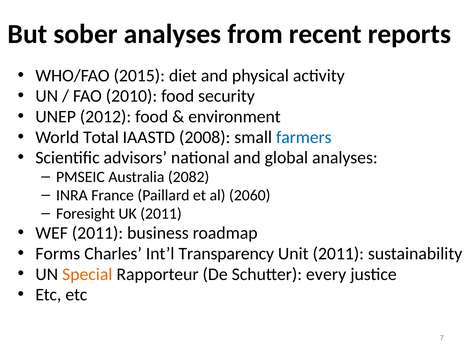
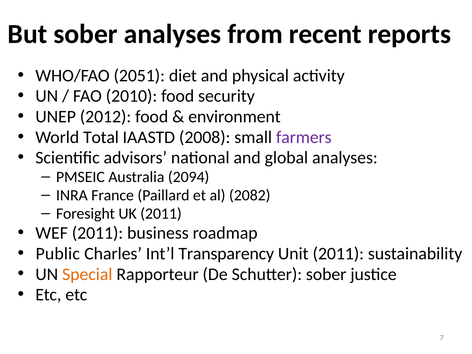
2015: 2015 -> 2051 (139, 76)
farmers colour: blue -> purple (304, 137)
2082: 2082 -> 2094 (189, 177)
2060: 2060 -> 2082 (250, 195)
Forms: Forms -> Public (58, 254)
Schutter every: every -> sober (326, 274)
